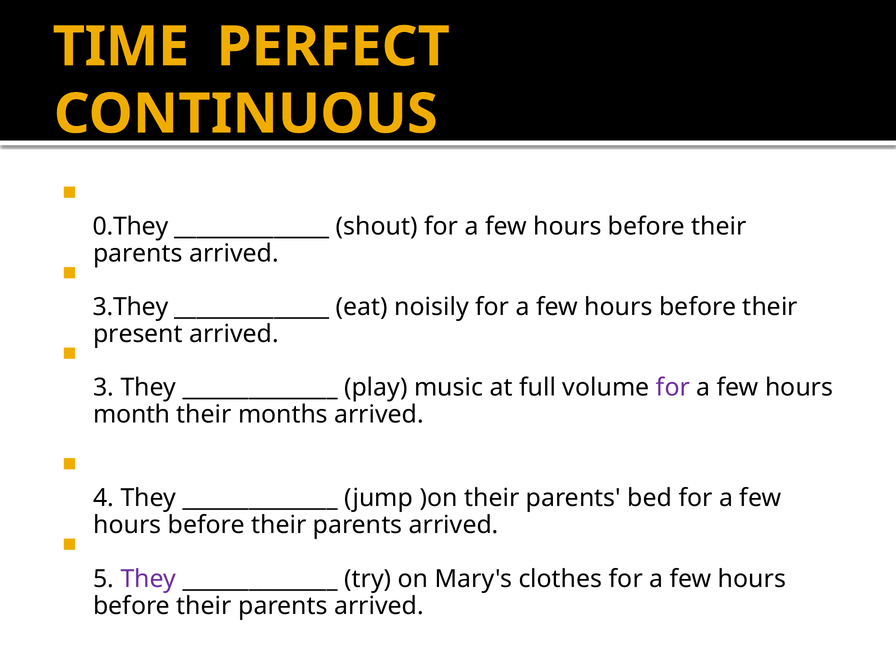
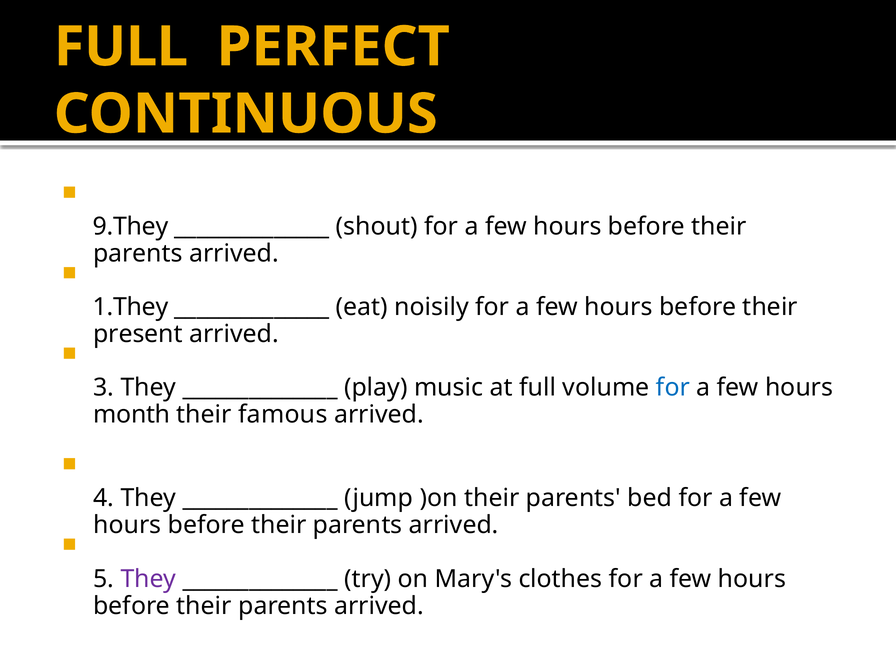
TIME: TIME -> FULL (121, 47)
0.They: 0.They -> 9.They (131, 226)
3.They: 3.They -> 1.They (131, 307)
for colour: purple -> blue (673, 388)
months: months -> famous (283, 415)
